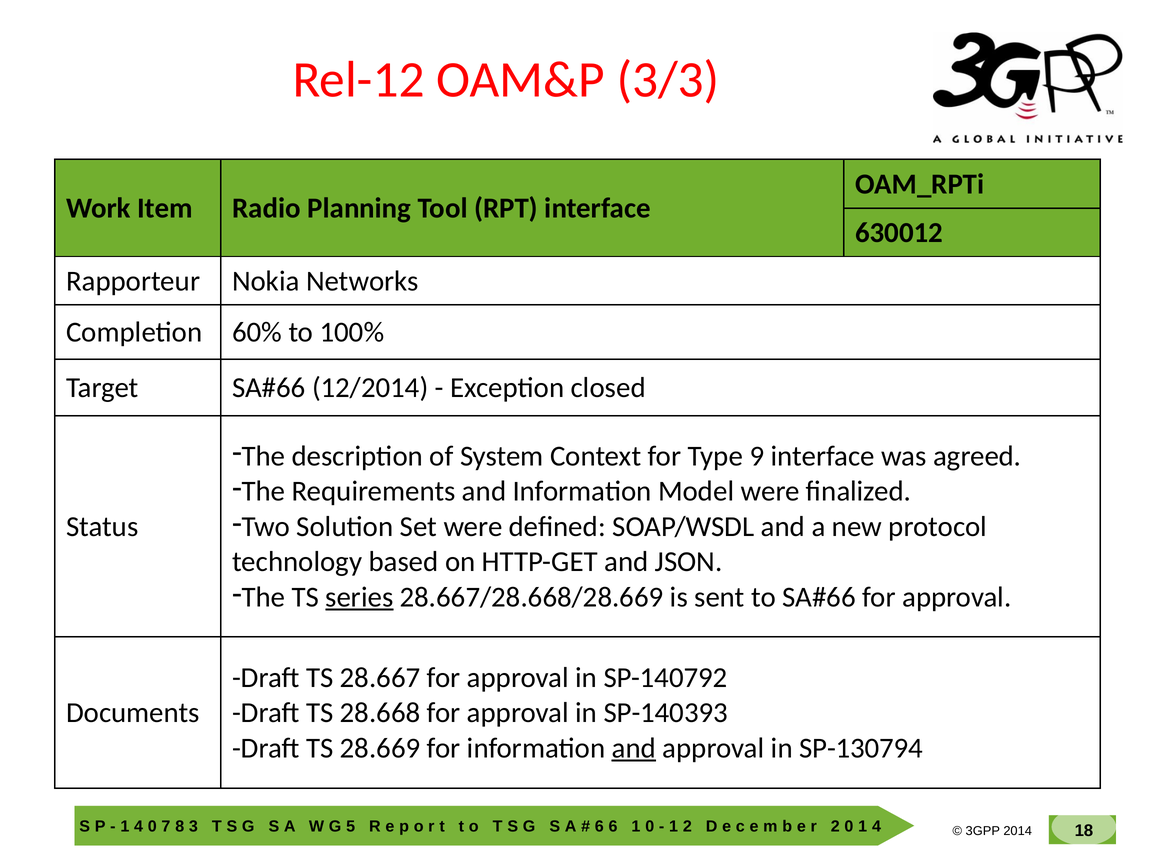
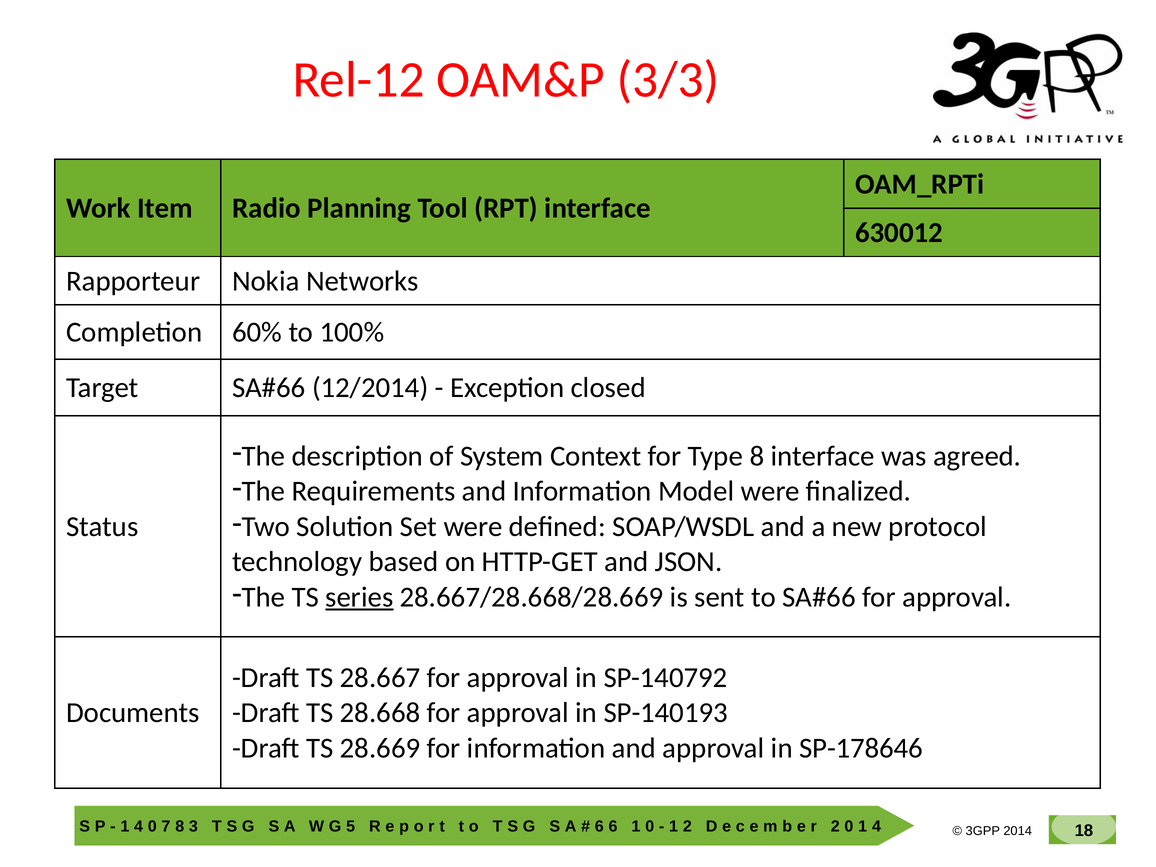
Type 9: 9 -> 8 (757, 456)
SP-140393: SP-140393 -> SP-140193 (666, 713)
and underline: present -> none (634, 748)
SP-130794: SP-130794 -> SP-178646 (861, 748)
